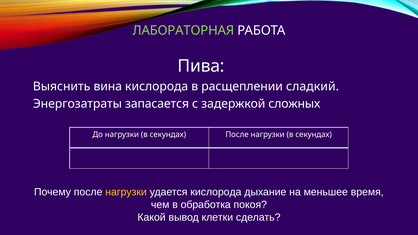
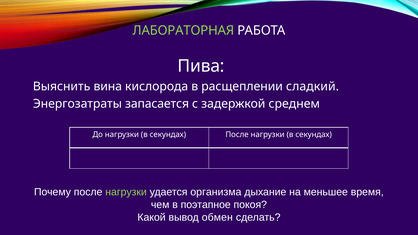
сложных: сложных -> среднем (294, 104)
нагрузки colour: yellow -> light green (126, 192)
удается кислорода: кислорода -> организма (216, 192)
обработка: обработка -> поэтапное (206, 205)
клетки: клетки -> обмен (217, 217)
